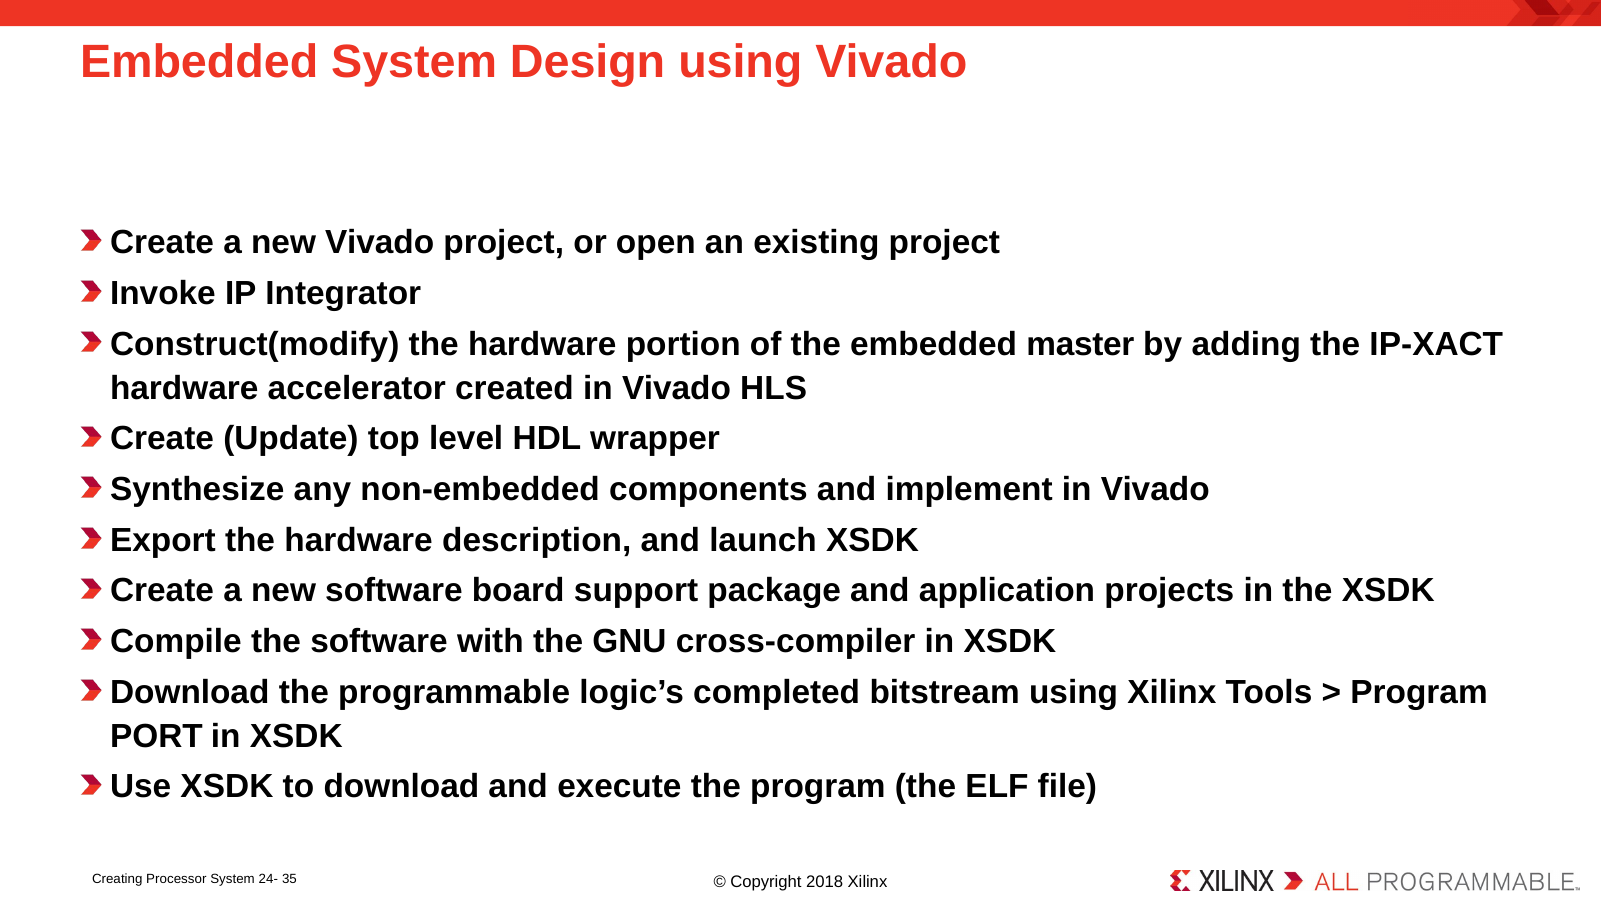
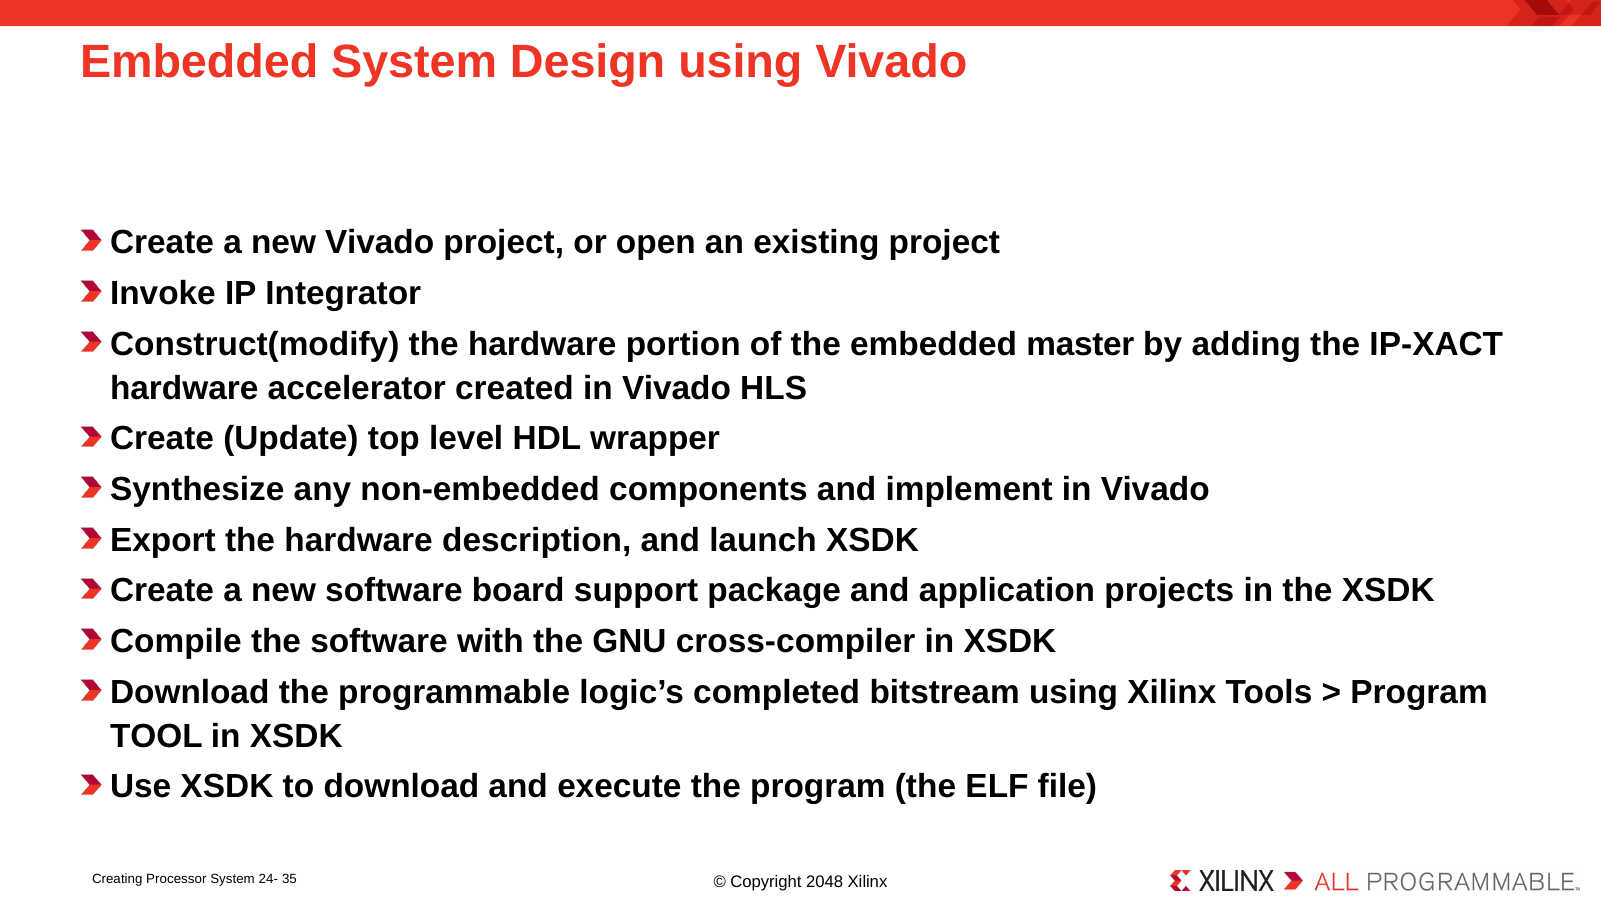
PORT: PORT -> TOOL (156, 736)
2018: 2018 -> 2048 (825, 881)
